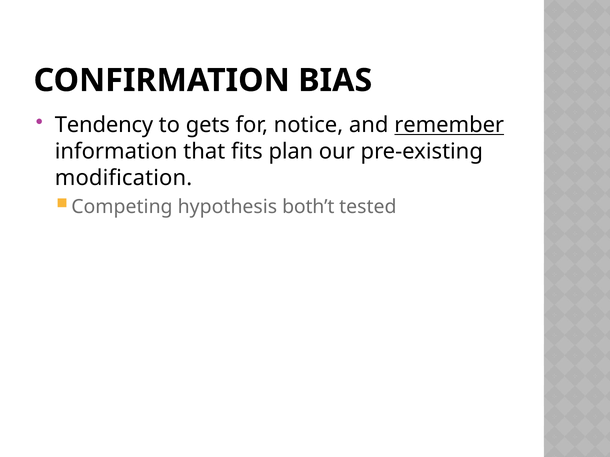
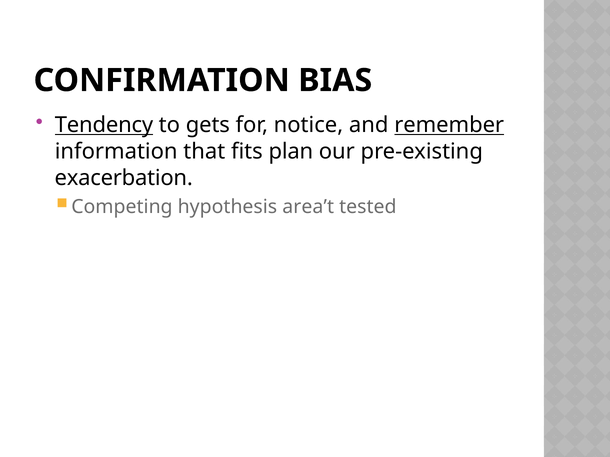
Tendency underline: none -> present (104, 125)
modification: modification -> exacerbation (124, 178)
both’t: both’t -> area’t (308, 207)
